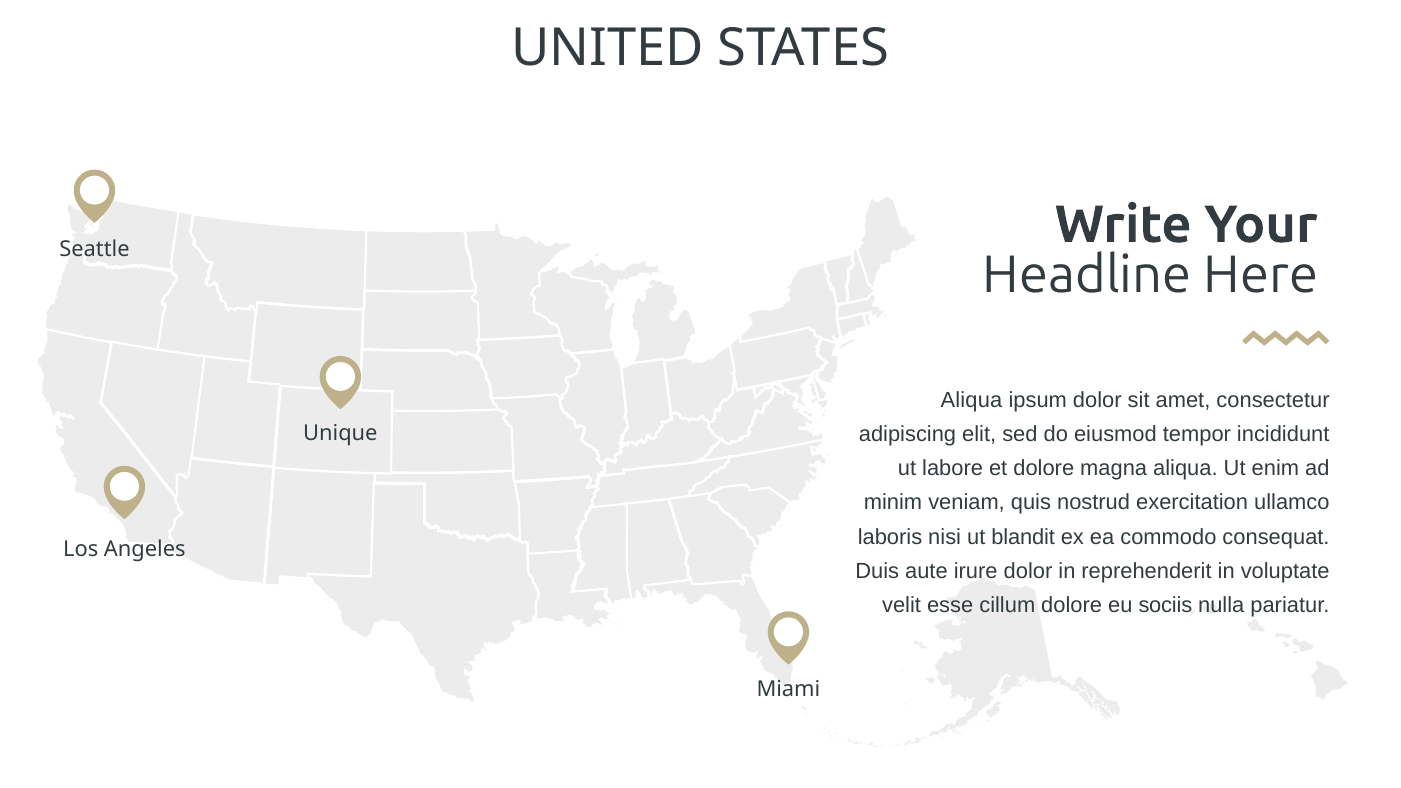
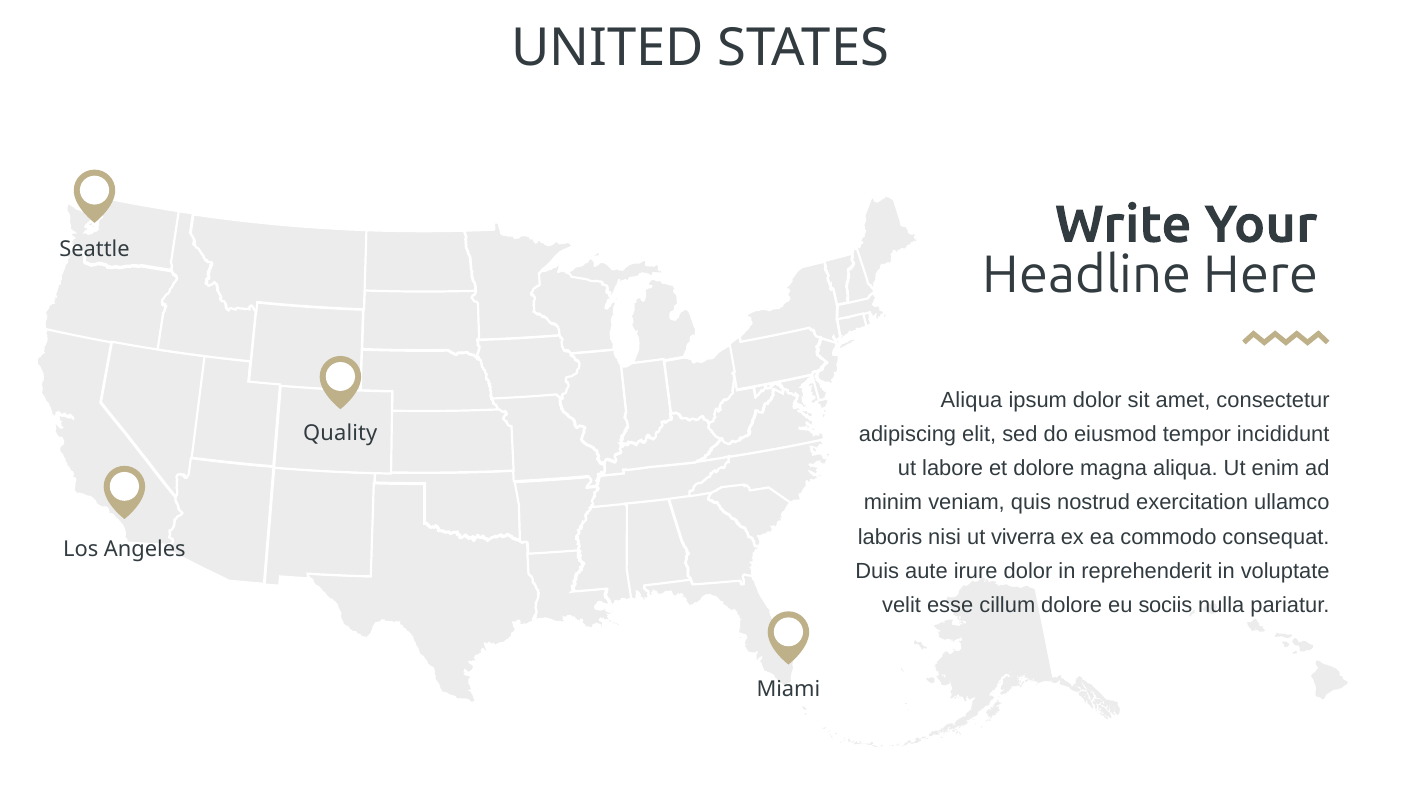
Unique: Unique -> Quality (340, 433)
blandit: blandit -> viverra (1023, 537)
